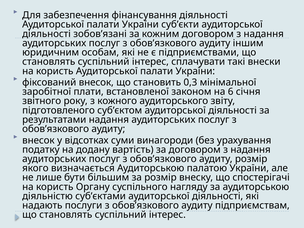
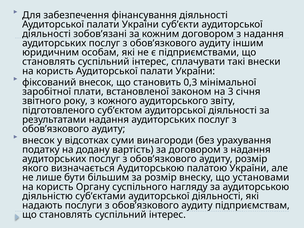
6: 6 -> 3 (231, 92)
спостерігачі: спостерігачі -> установами (261, 178)
